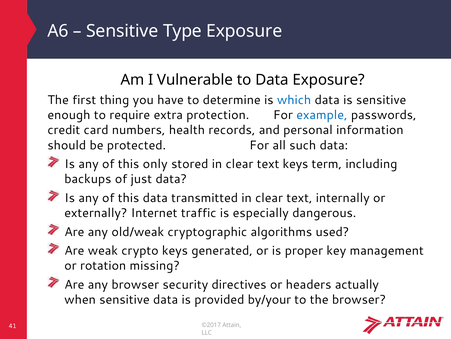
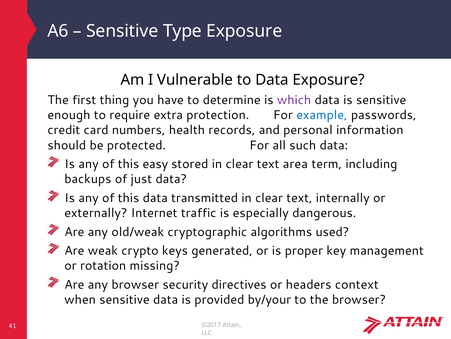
which colour: blue -> purple (294, 100)
only: only -> easy (155, 164)
text keys: keys -> area (295, 164)
actually: actually -> context (357, 284)
